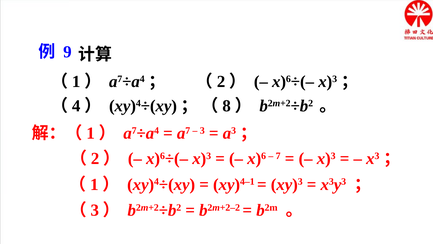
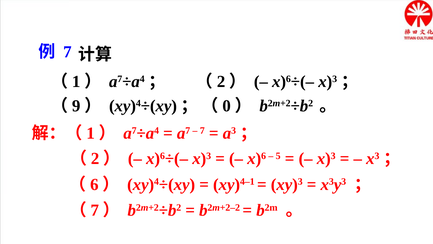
9: 9 -> 7 (67, 52)
4: 4 -> 9 (76, 106)
8: 8 -> 0 (227, 106)
3: 3 -> 7 (202, 130)
7: 7 -> 5 (278, 156)
1: 1 -> 6 (94, 184)
3: 3 -> 7 (95, 210)
